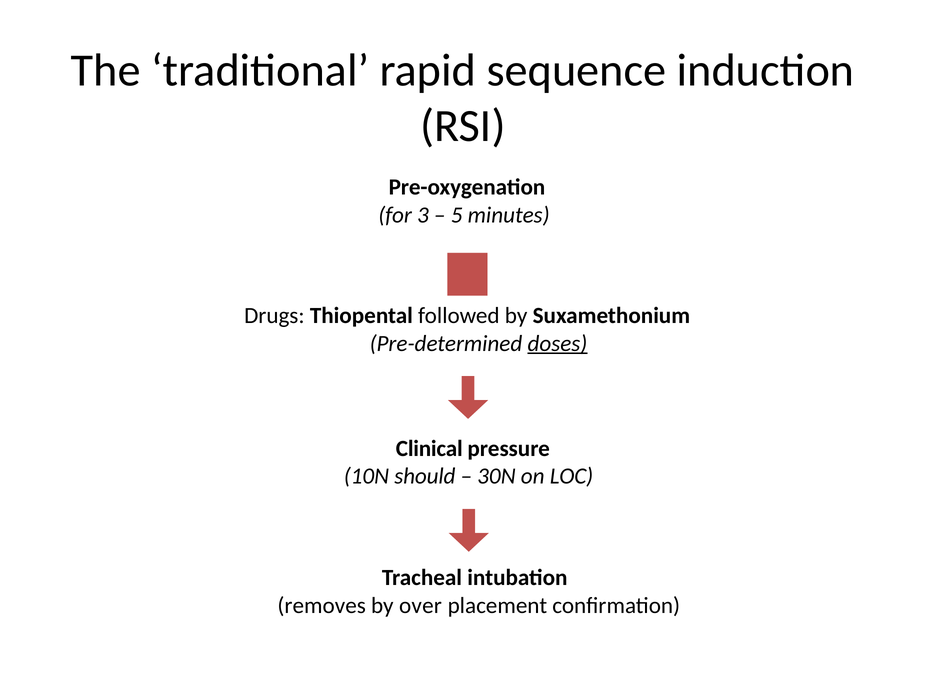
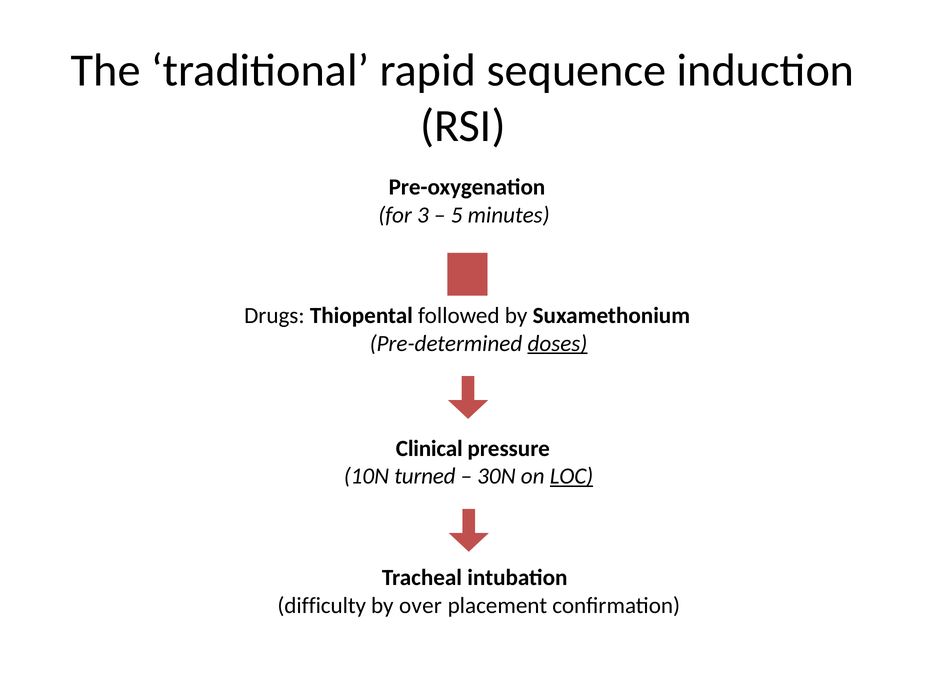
should: should -> turned (425, 477)
LOC underline: none -> present (572, 477)
removes: removes -> difficulty (322, 606)
